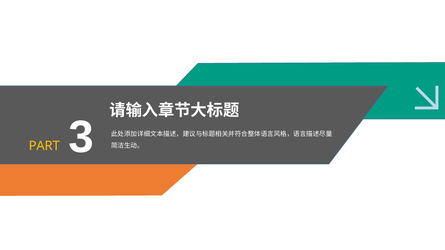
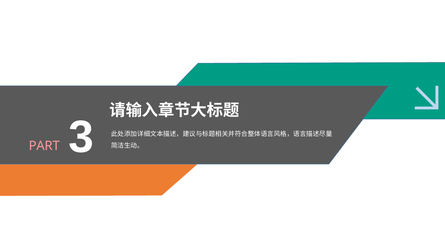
PART colour: yellow -> pink (44, 146)
